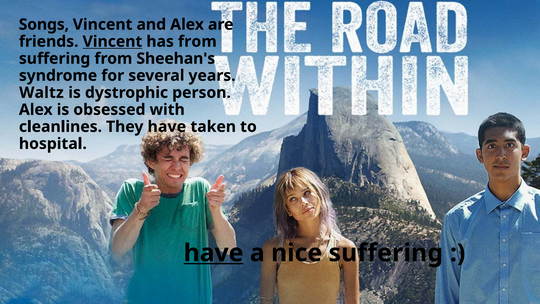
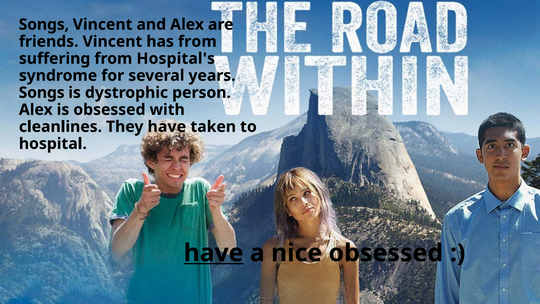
Vincent underline: present -> none (112, 42)
Sheehan's: Sheehan's -> Hospital's (176, 59)
Waltz: Waltz -> Songs (42, 93)
nice suffering: suffering -> obsessed (386, 253)
